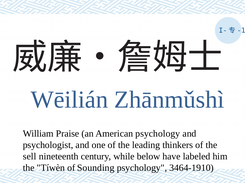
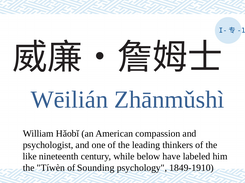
Praise: Praise -> Hǎobǐ (68, 134)
American psychology: psychology -> compassion (158, 134)
sell: sell -> like (30, 157)
3464-1910: 3464-1910 -> 1849-1910 (192, 168)
